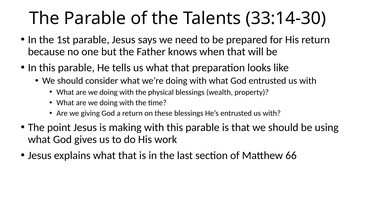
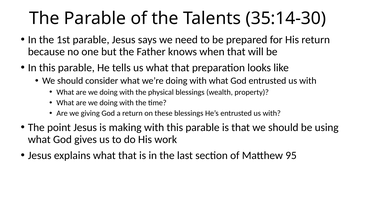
33:14-30: 33:14-30 -> 35:14-30 (286, 18)
66: 66 -> 95 (291, 156)
